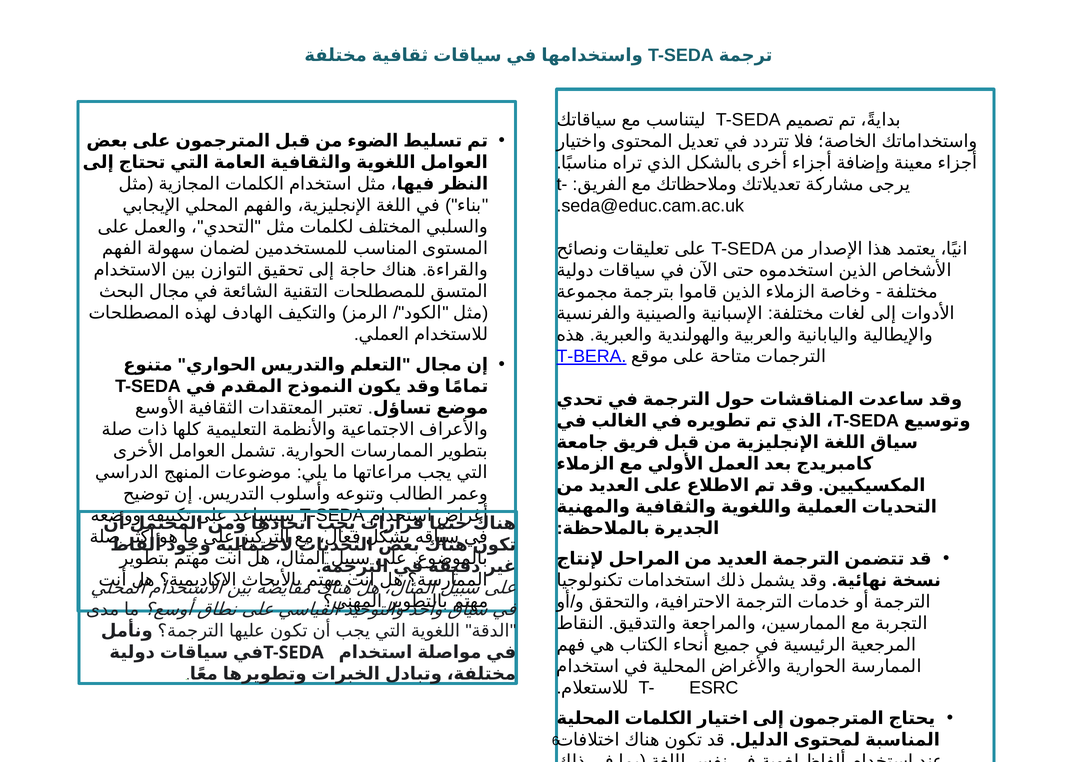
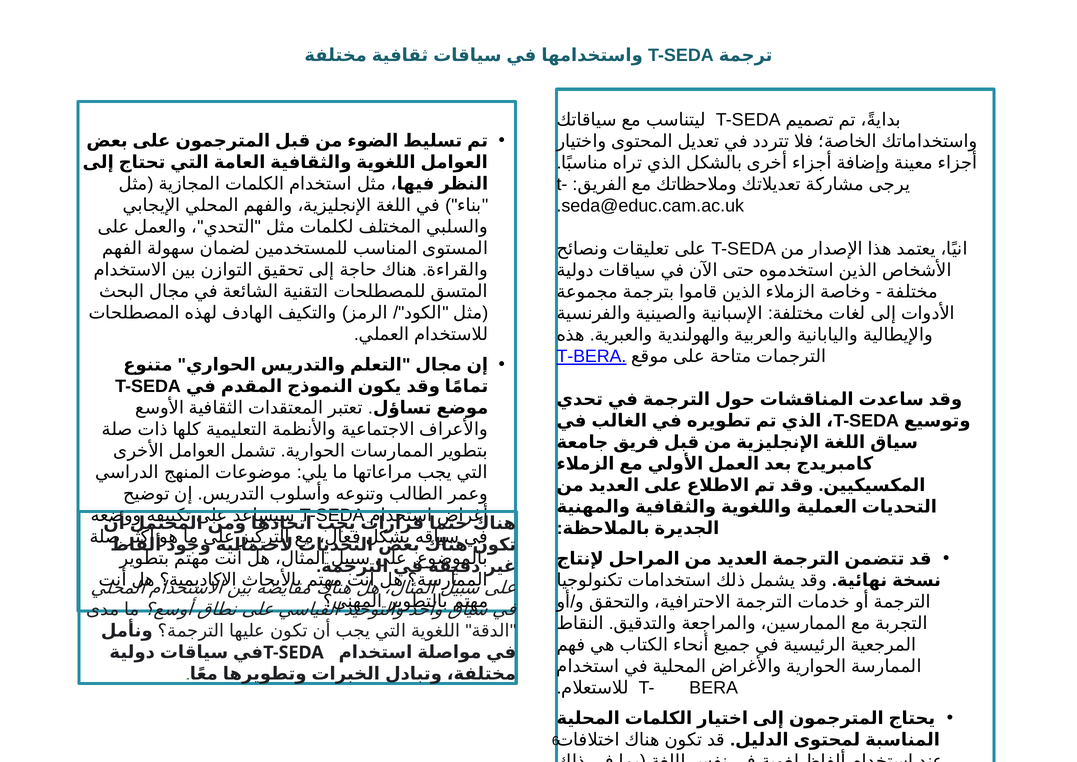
ESRC: ESRC -> BERA (714, 688)
